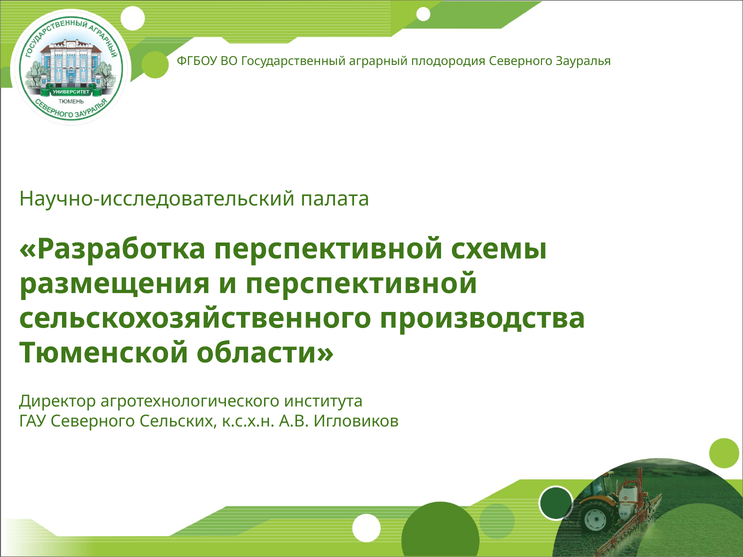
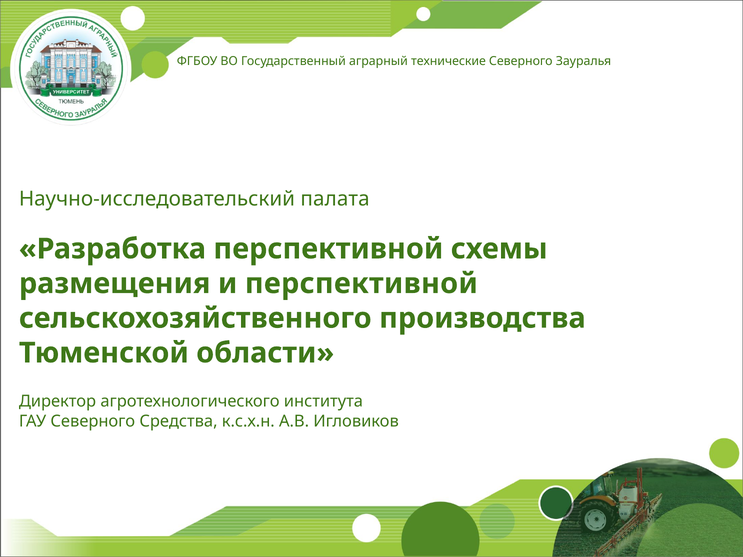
плодородия: плодородия -> технические (448, 61)
Сельских: Сельских -> Средства (178, 422)
